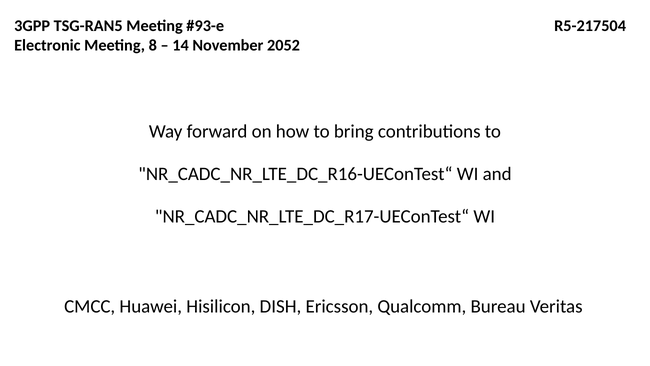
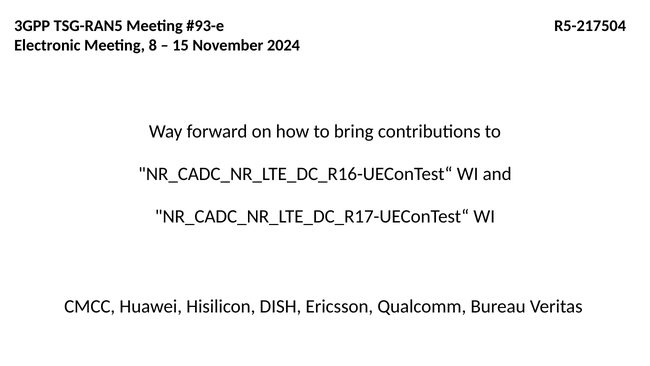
14: 14 -> 15 (181, 45)
2052: 2052 -> 2024 (284, 45)
